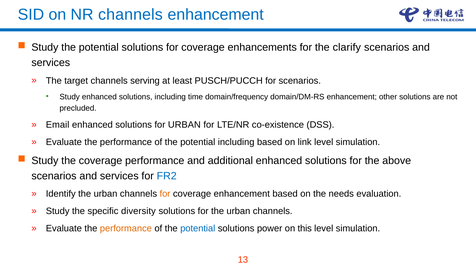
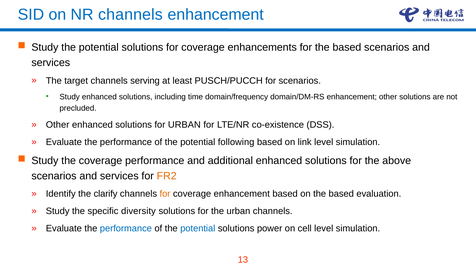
for the clarify: clarify -> based (347, 47)
Email: Email -> Other (58, 125)
potential including: including -> following (236, 142)
FR2 colour: blue -> orange (167, 176)
Identify the urban: urban -> clarify (106, 194)
on the needs: needs -> based (341, 194)
performance colour: orange -> blue (126, 228)
this: this -> cell (305, 228)
